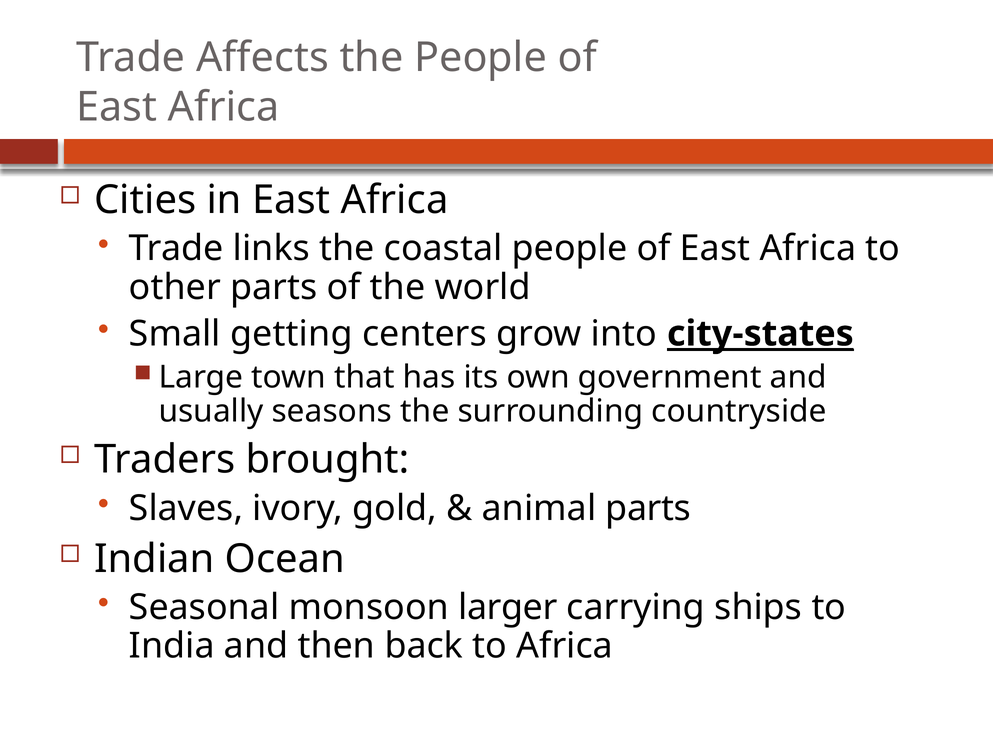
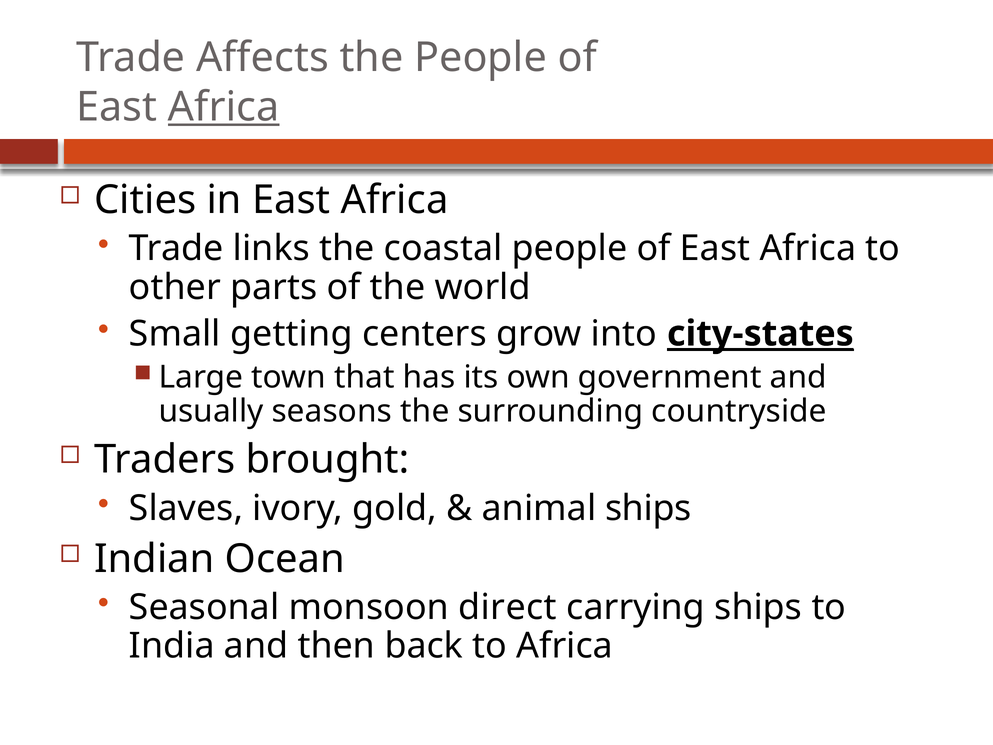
Africa underline: none -> present (224, 107)
animal parts: parts -> ships (648, 508)
larger: larger -> direct (507, 607)
